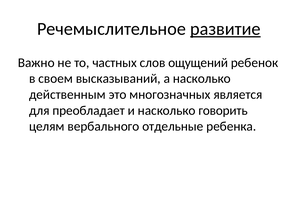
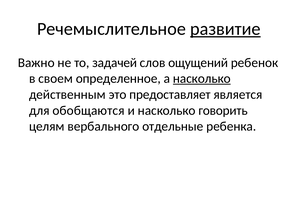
частных: частных -> задачей (115, 63)
высказываний: высказываний -> определенное (118, 78)
насколько underline: none -> present (202, 78)
многозначных: многозначных -> предоставляет (170, 94)
преобладает: преобладает -> обобщаются (89, 110)
